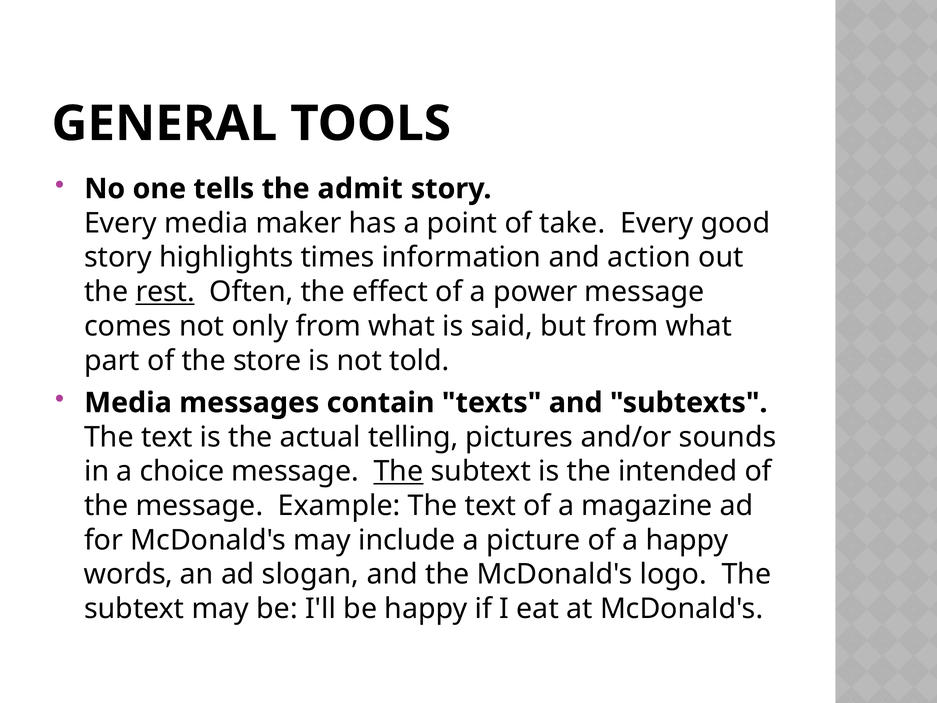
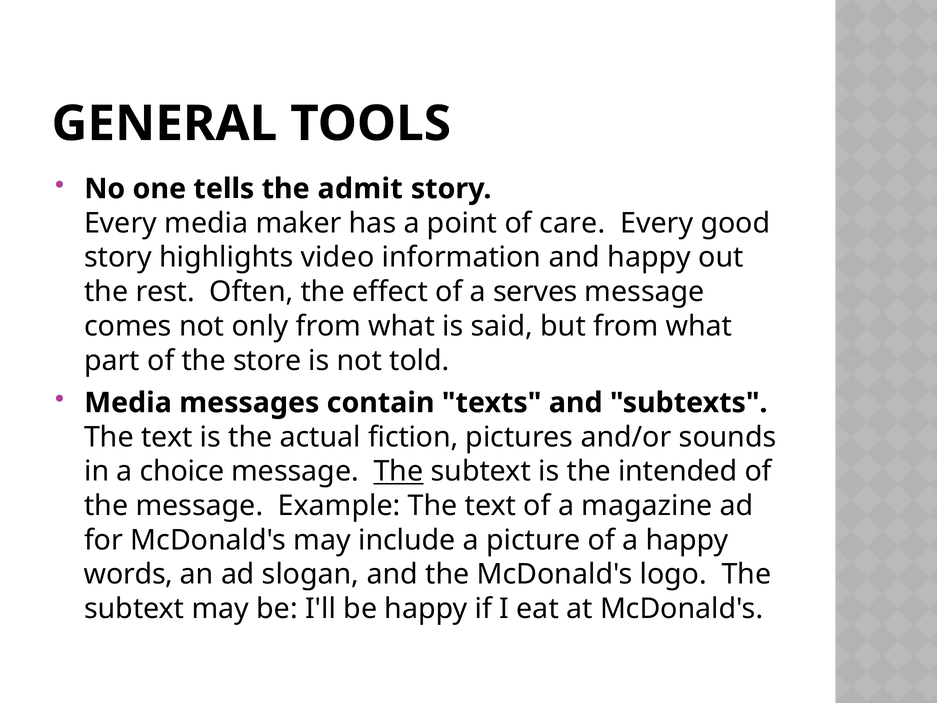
take: take -> care (572, 223)
times: times -> video (338, 257)
and action: action -> happy (649, 257)
rest underline: present -> none (165, 292)
power: power -> serves (535, 292)
telling: telling -> fiction (413, 437)
